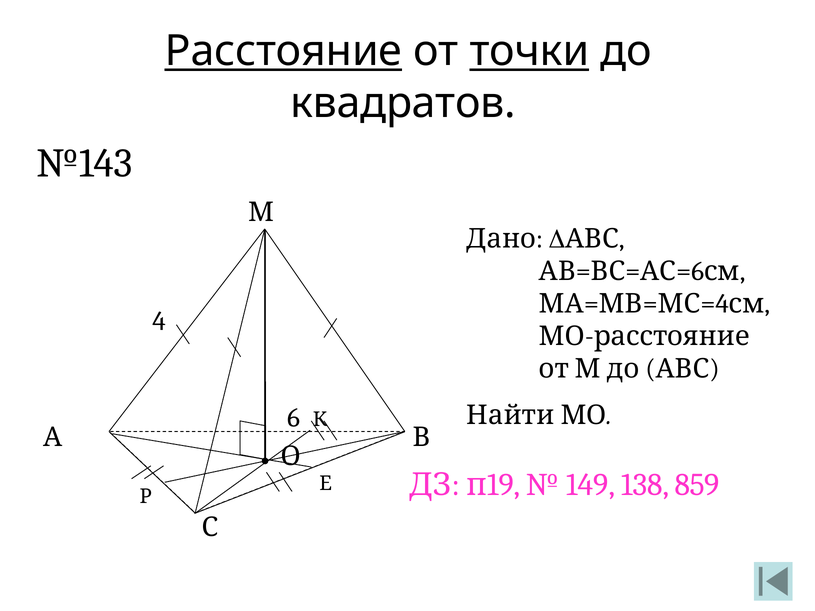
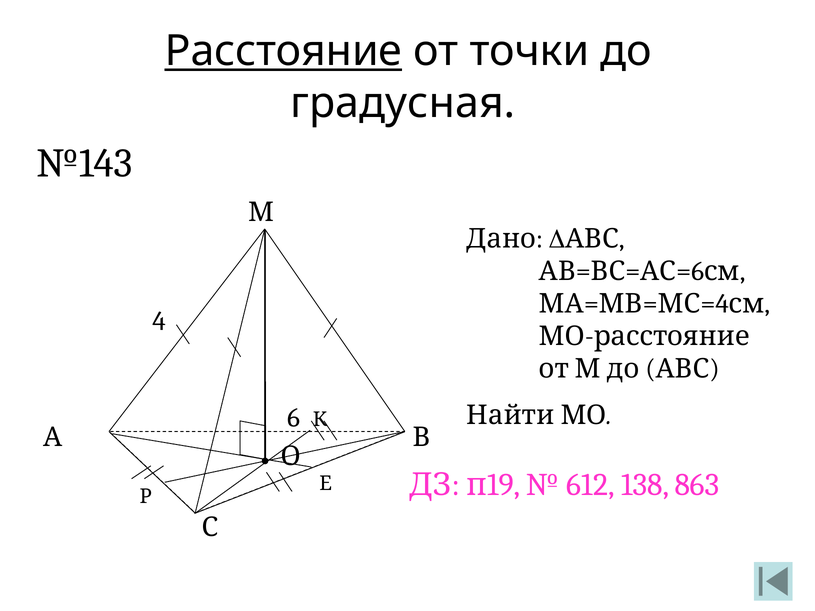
точки underline: present -> none (529, 51)
квадратов: квадратов -> градусная (403, 103)
149: 149 -> 612 (591, 485)
859: 859 -> 863 (697, 485)
